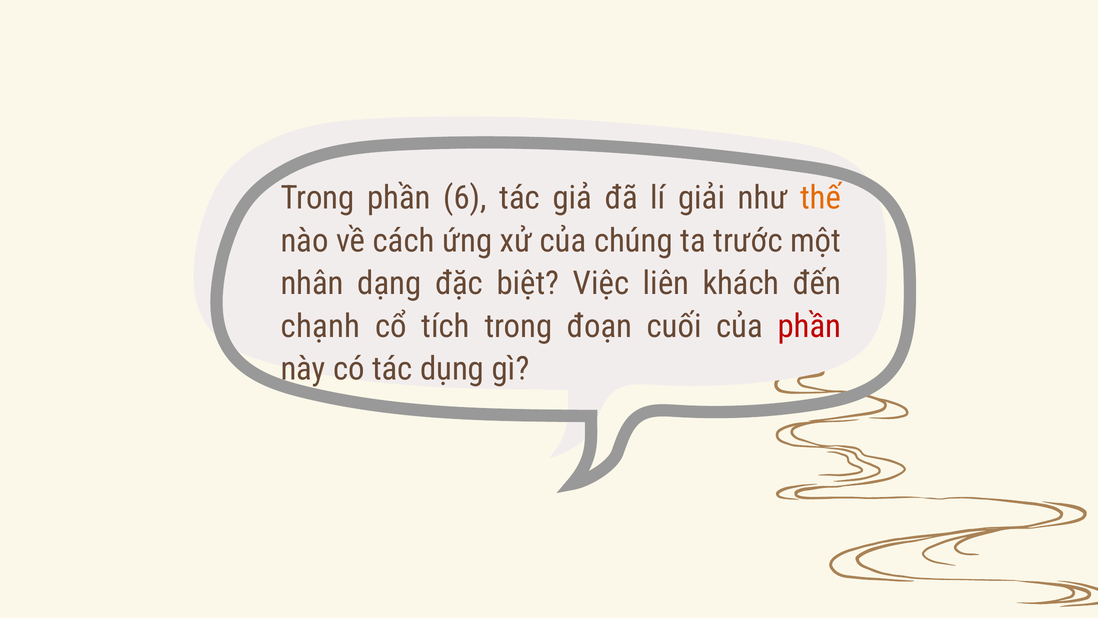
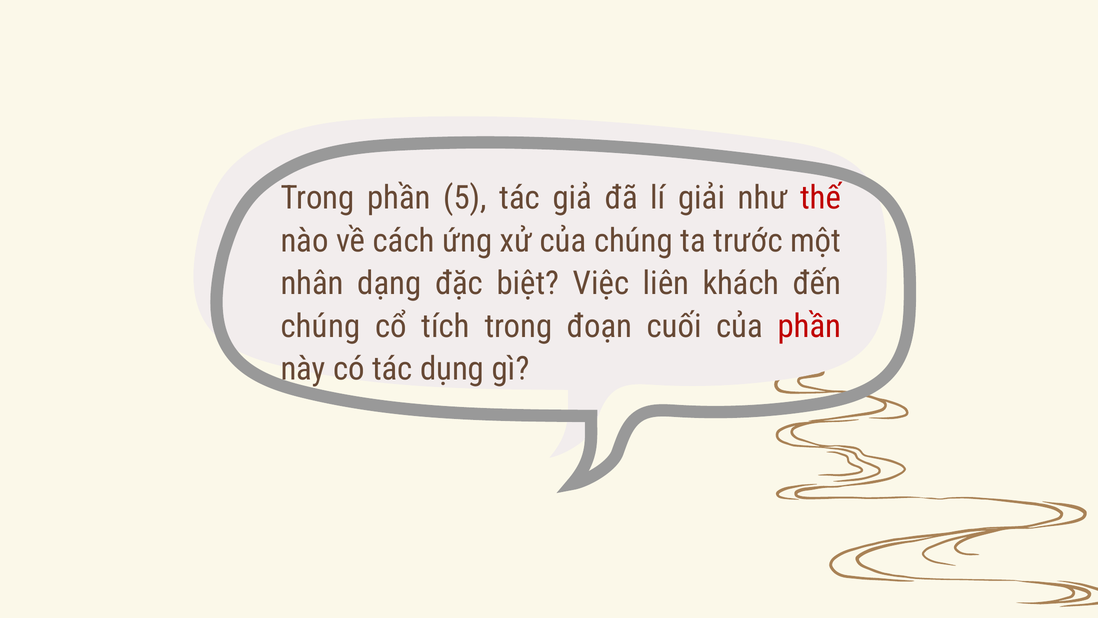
6: 6 -> 5 (465, 198)
thế colour: orange -> red (821, 198)
chạnh: chạnh -> chúng (320, 326)
